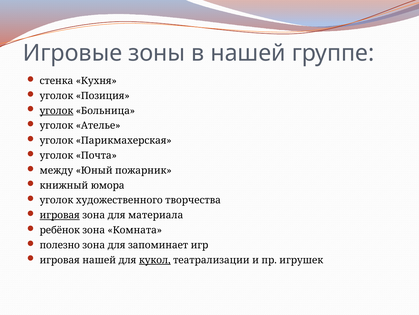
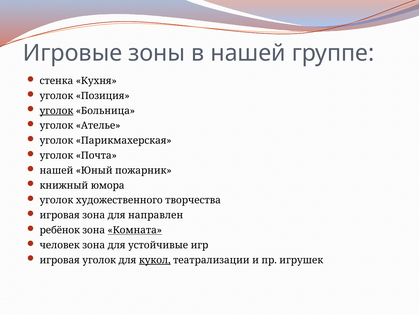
между: между -> нашей (56, 170)
игровая underline: present -> none (60, 215)
материала: материала -> направлен (156, 215)
Комната underline: none -> present (135, 230)
полезно: полезно -> человек (60, 245)
запоминает: запоминает -> устойчивые (158, 245)
игровая нашей: нашей -> уголок (99, 259)
